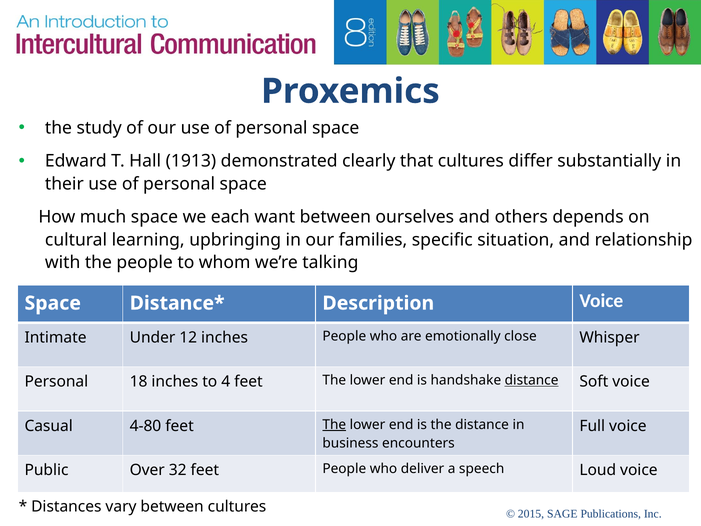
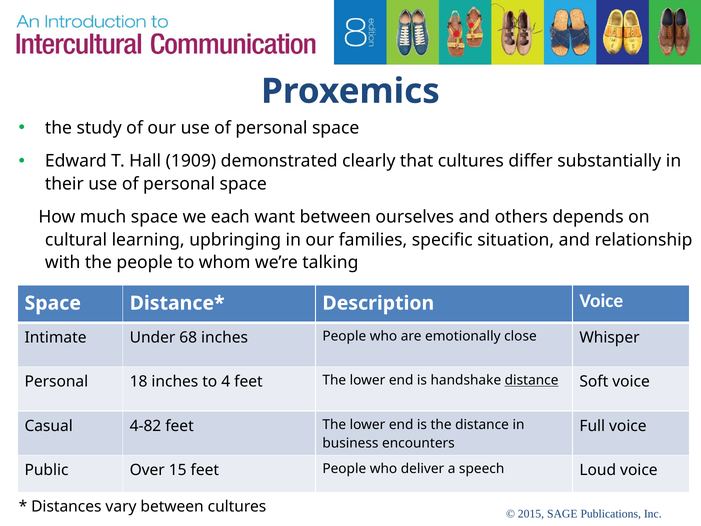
1913: 1913 -> 1909 (191, 161)
12: 12 -> 68 (188, 337)
4-80: 4-80 -> 4-82 (145, 426)
The underline: present -> none (334, 424)
32: 32 -> 15 (178, 470)
